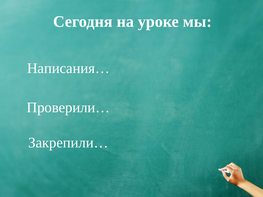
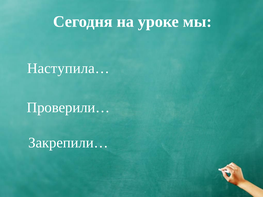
Написания…: Написания… -> Наступила… (68, 68)
